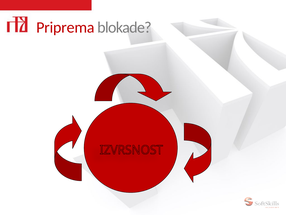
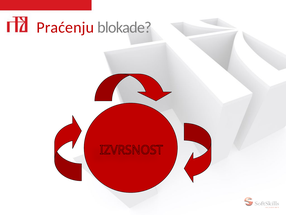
Priprema: Priprema -> Praćenju (65, 27)
